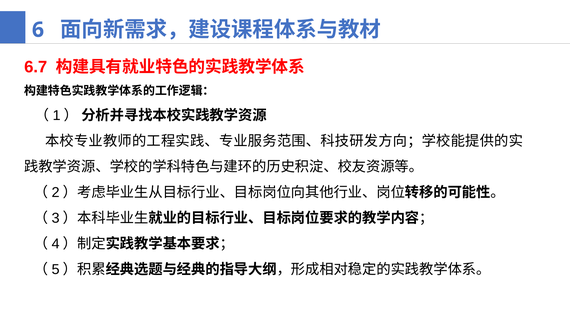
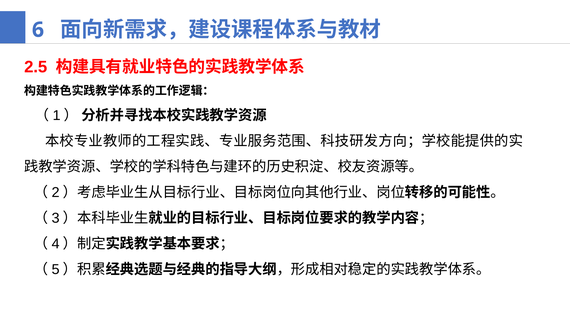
6.7: 6.7 -> 2.5 (36, 67)
